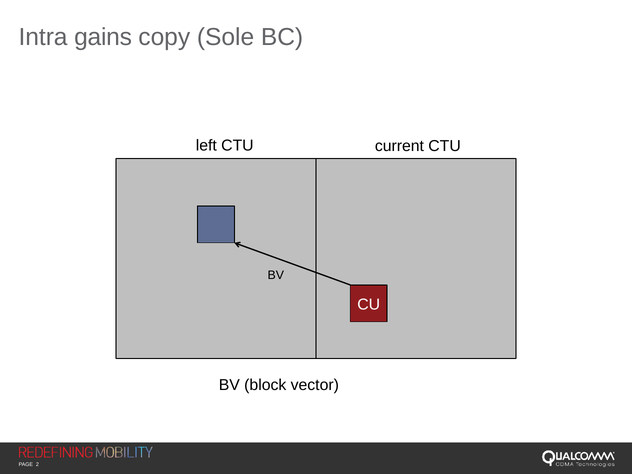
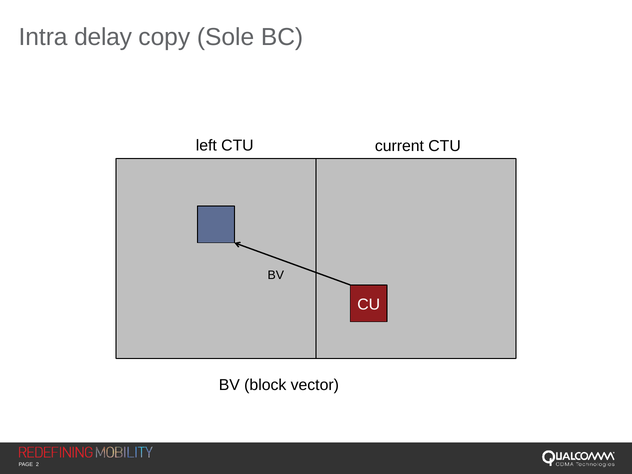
gains: gains -> delay (103, 37)
